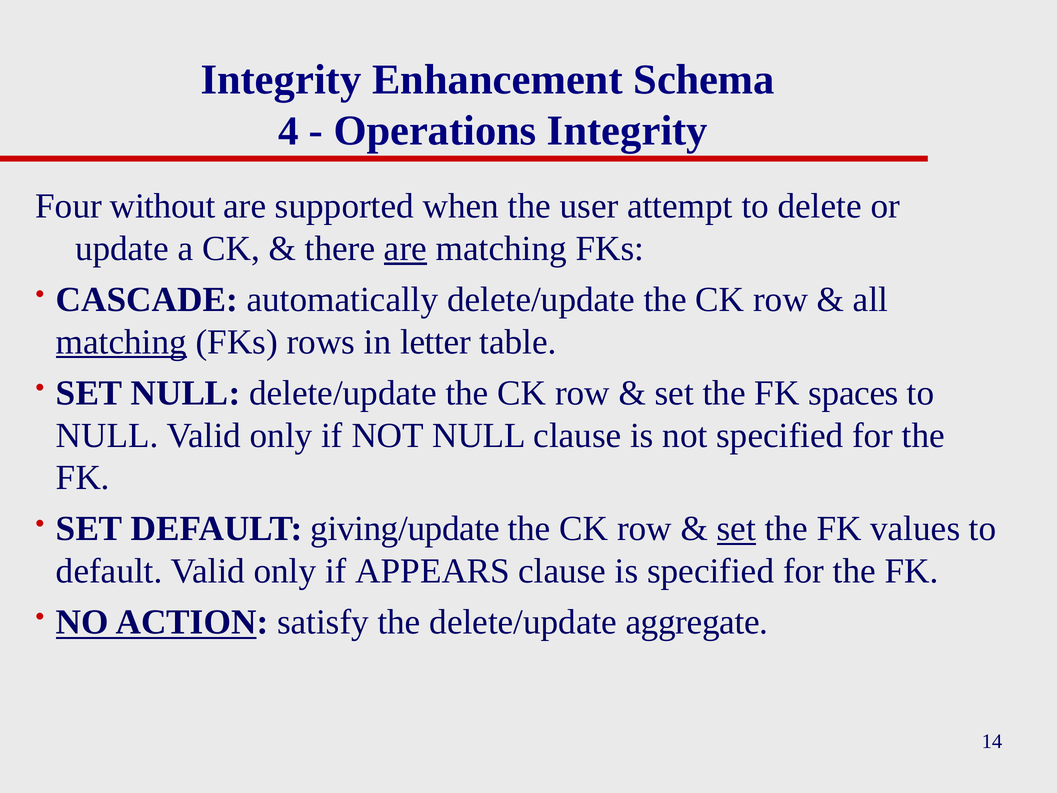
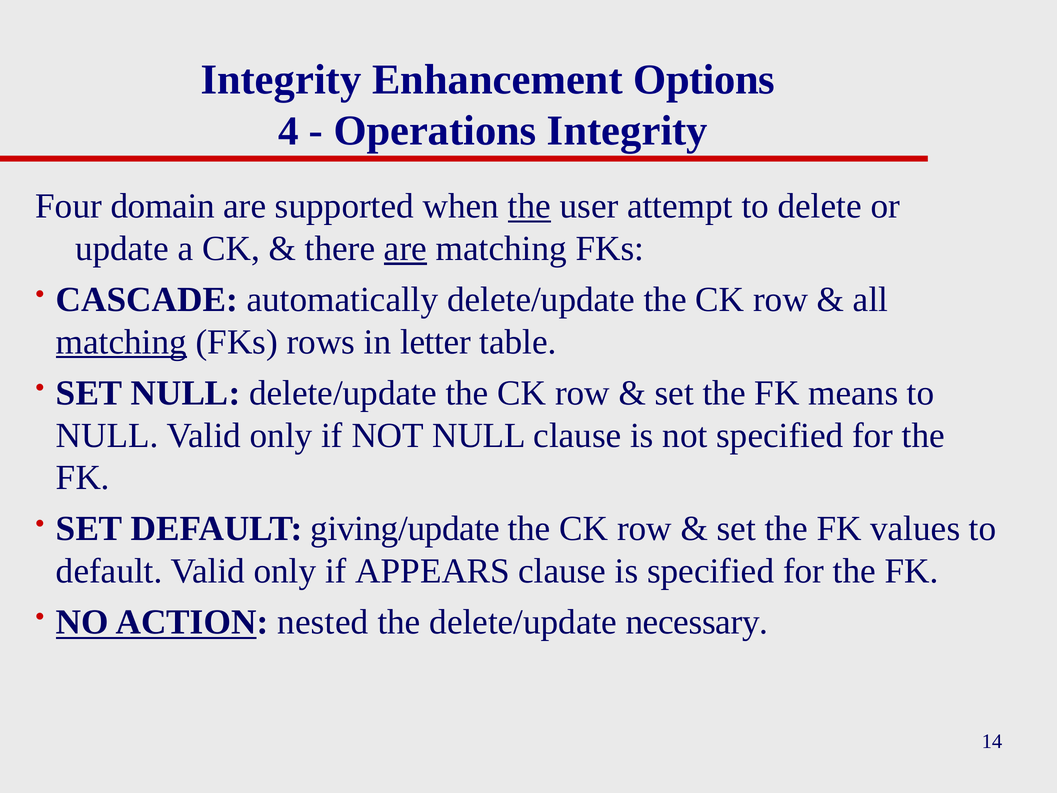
Schema: Schema -> Options (704, 80)
without: without -> domain (163, 206)
the underline: none -> present (529, 206)
spaces: spaces -> means (853, 393)
set underline: present -> none (736, 529)
satisfy: satisfy -> nested (323, 622)
aggregate: aggregate -> necessary (697, 622)
